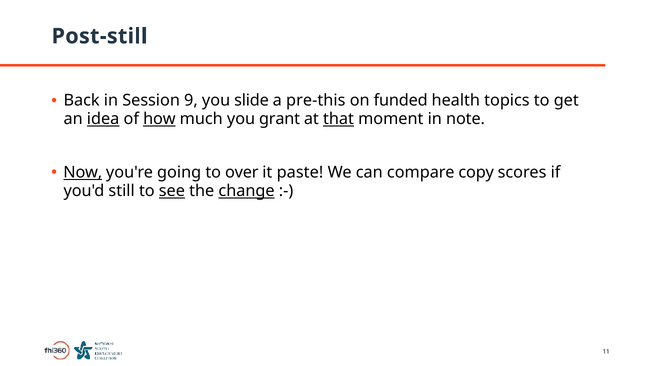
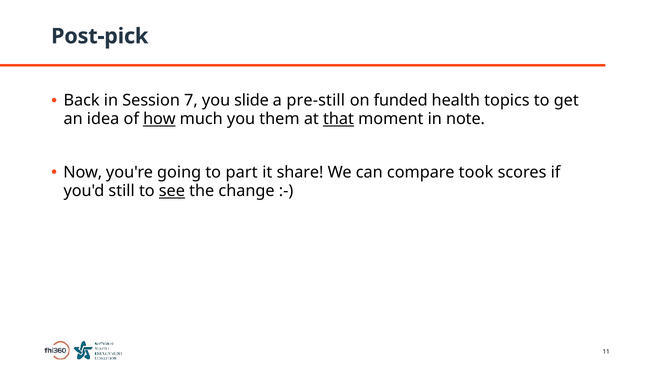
Post-still: Post-still -> Post-pick (100, 36)
9: 9 -> 7 (191, 100)
pre-this: pre-this -> pre-still (316, 100)
idea underline: present -> none (103, 119)
grant: grant -> them (279, 119)
Now underline: present -> none (83, 172)
over: over -> part (242, 172)
paste: paste -> share (300, 172)
copy: copy -> took (476, 172)
change underline: present -> none (247, 191)
